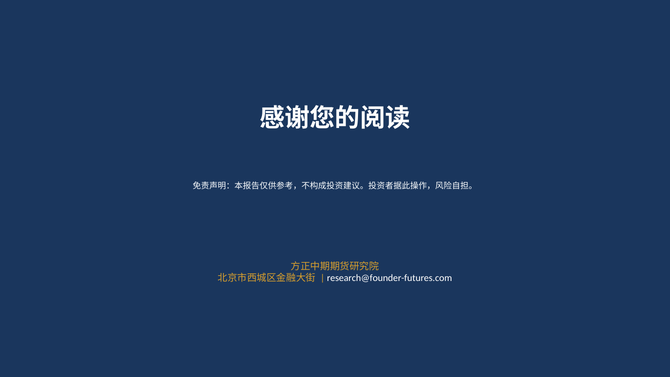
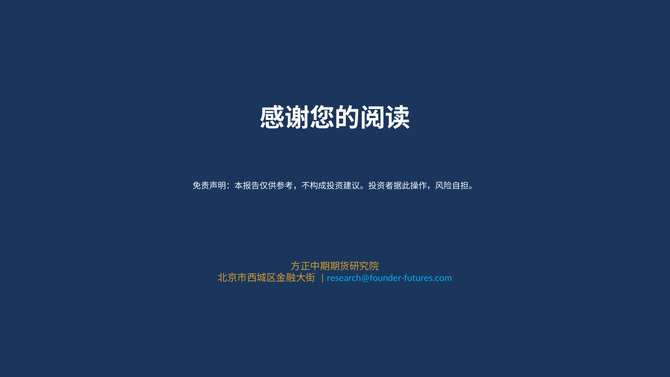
research@founder-futures.com colour: white -> light blue (390, 278)
